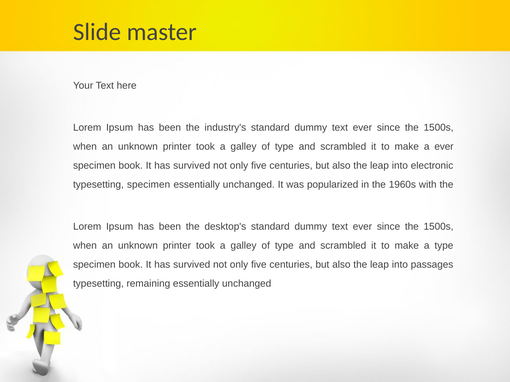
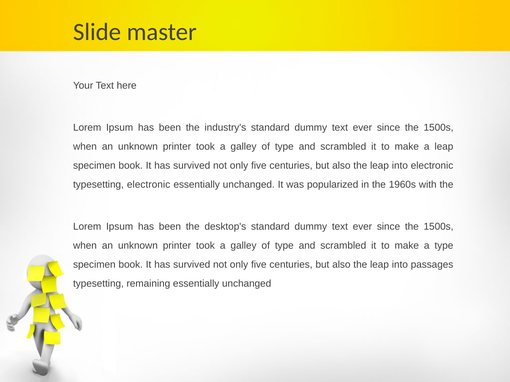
a ever: ever -> leap (444, 147)
typesetting specimen: specimen -> electronic (149, 185)
